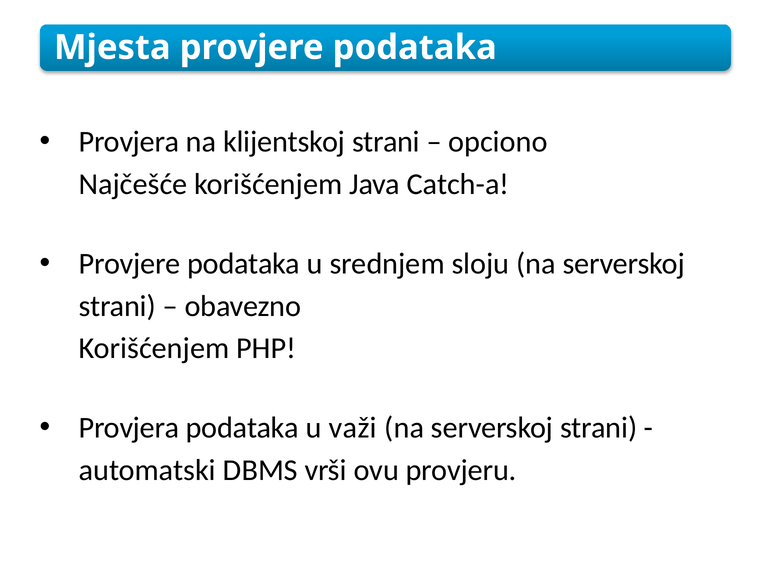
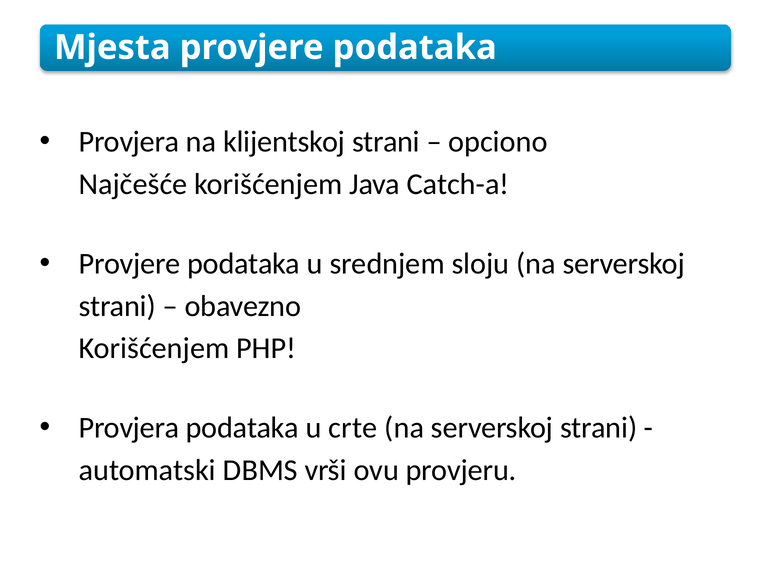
važi: važi -> crte (353, 428)
